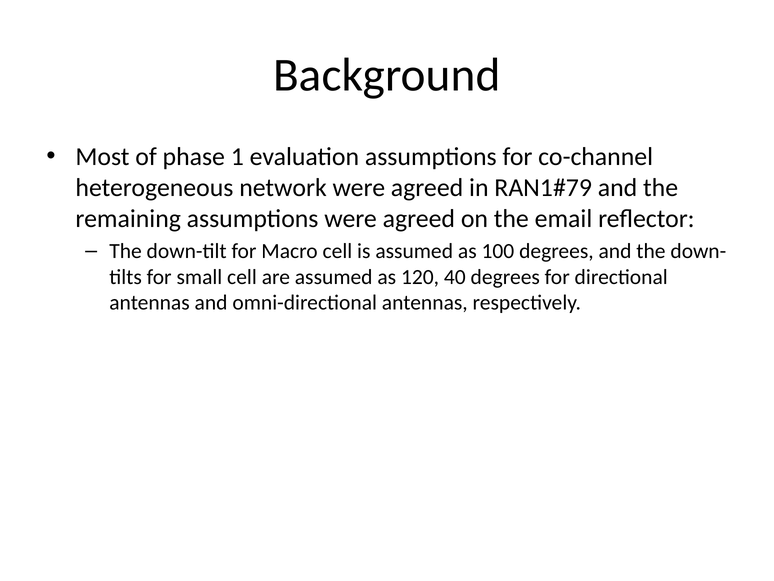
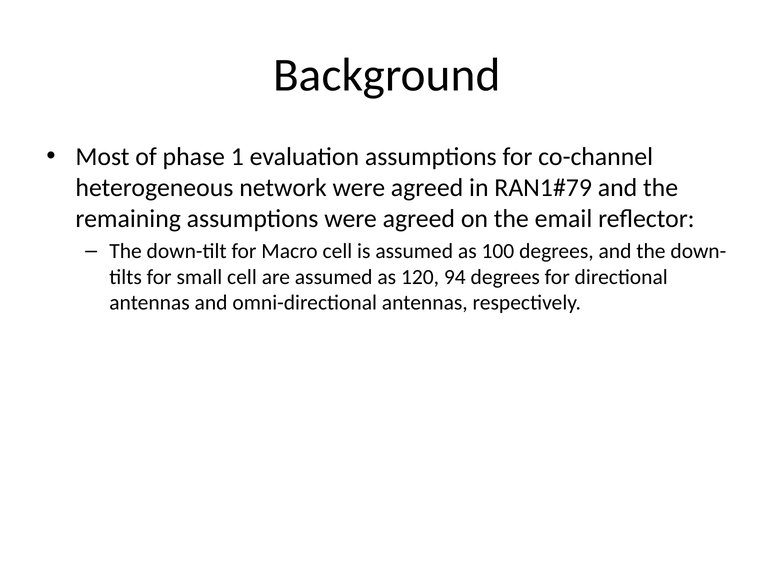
40: 40 -> 94 (455, 277)
